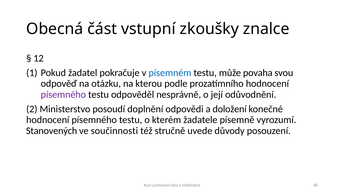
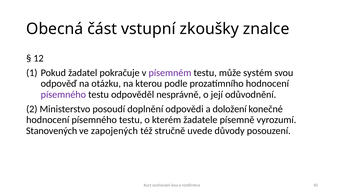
písemném colour: blue -> purple (170, 73)
povaha: povaha -> systém (258, 73)
součinnosti: součinnosti -> zapojených (114, 130)
